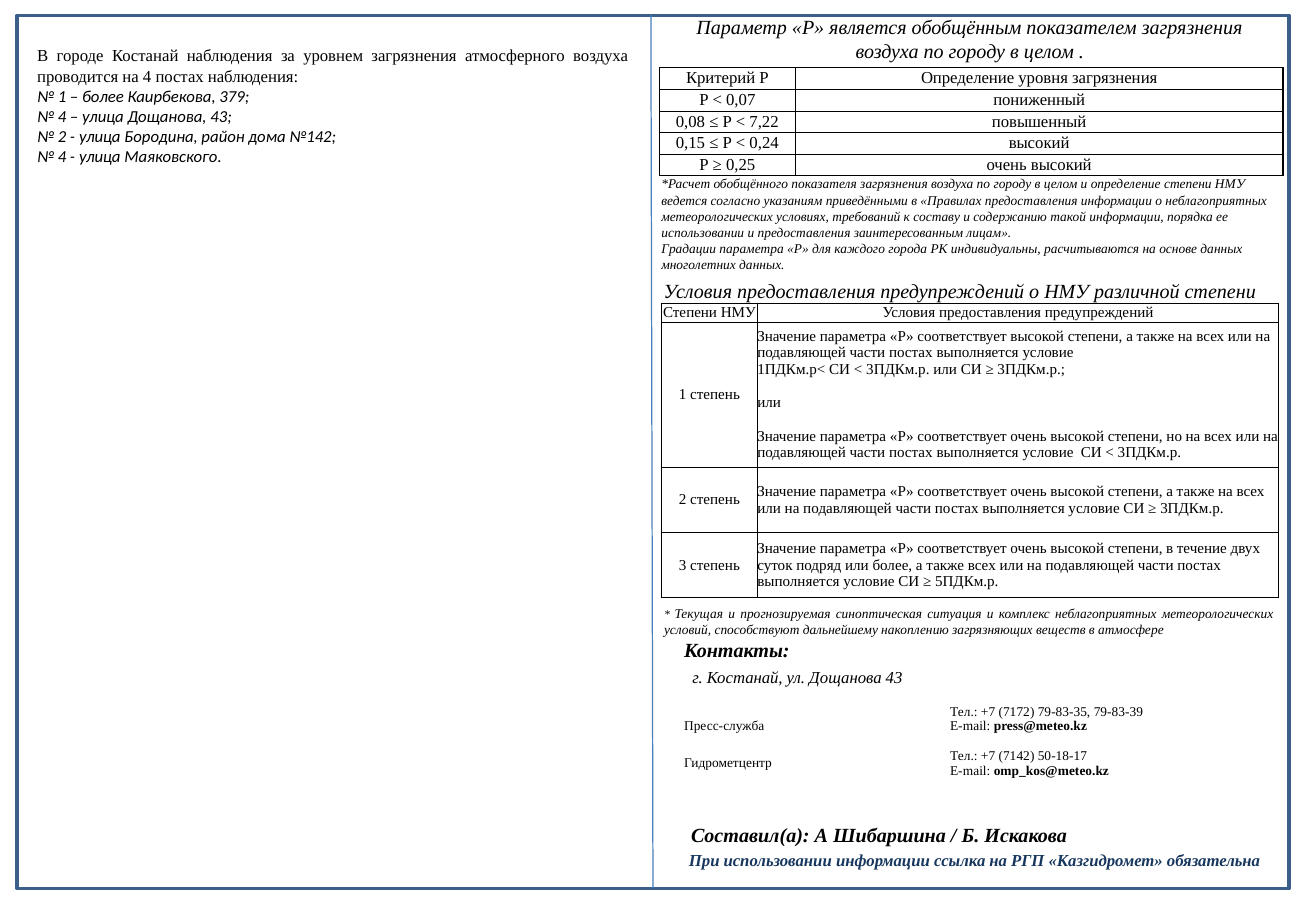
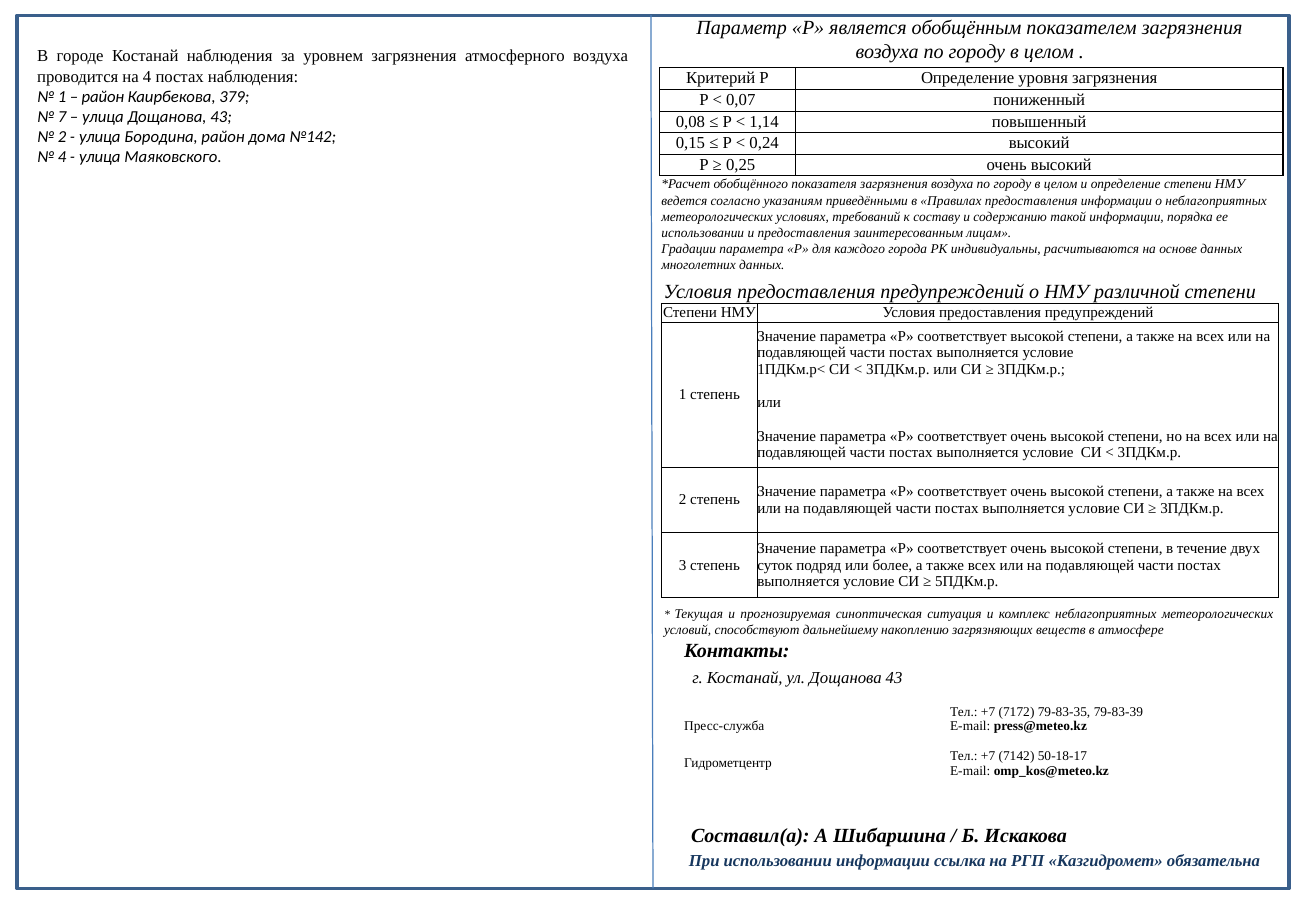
более: более -> район (103, 97)
4: 4 -> 7 (62, 117)
7,22: 7,22 -> 1,14 (764, 122)
